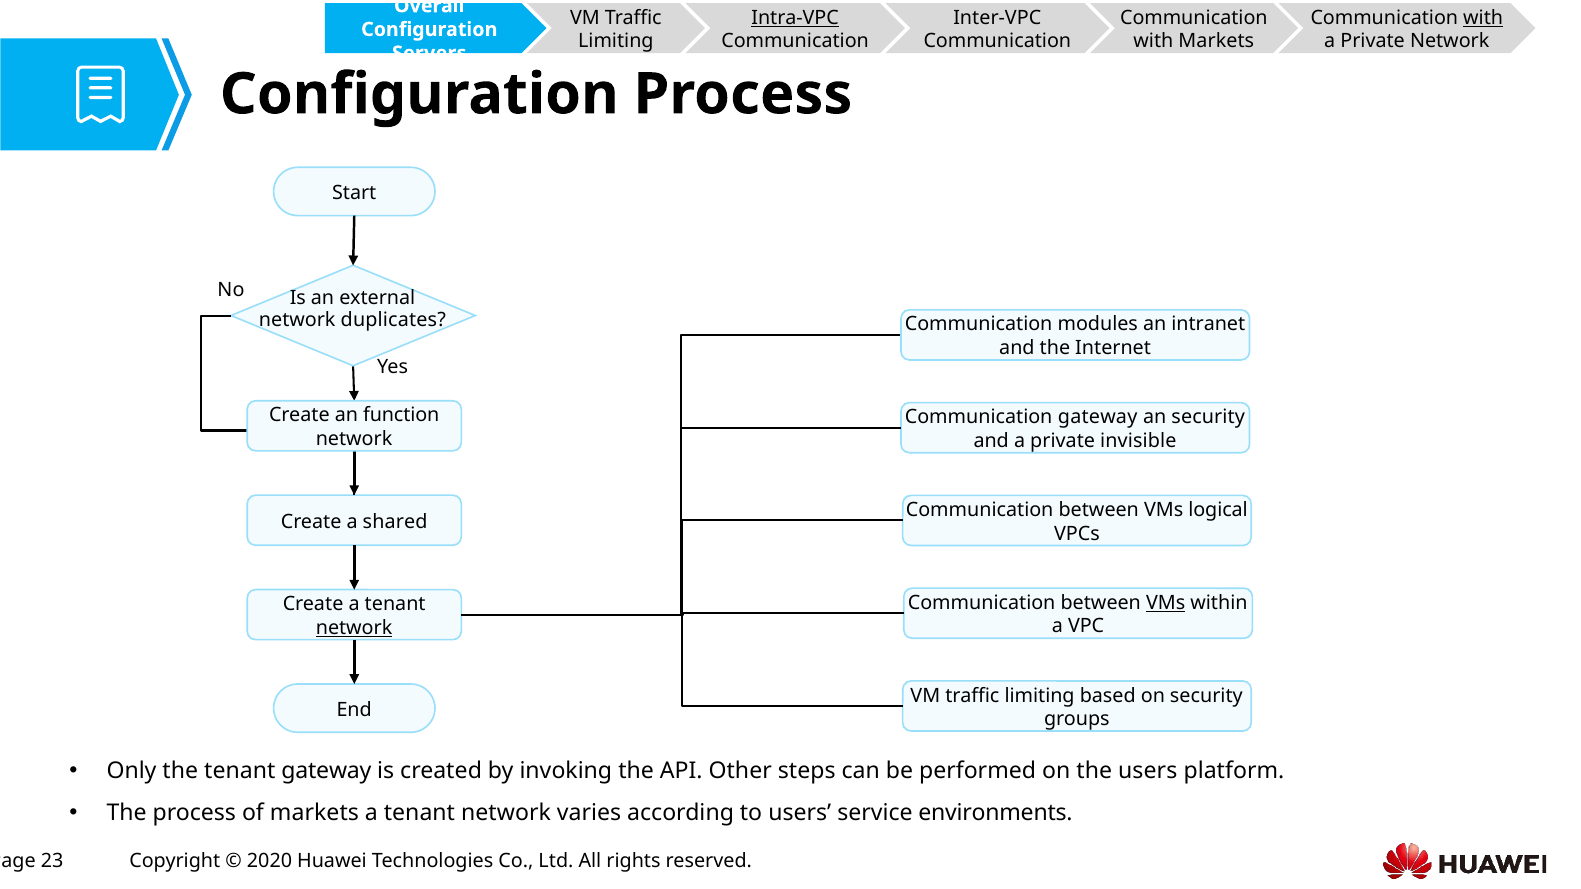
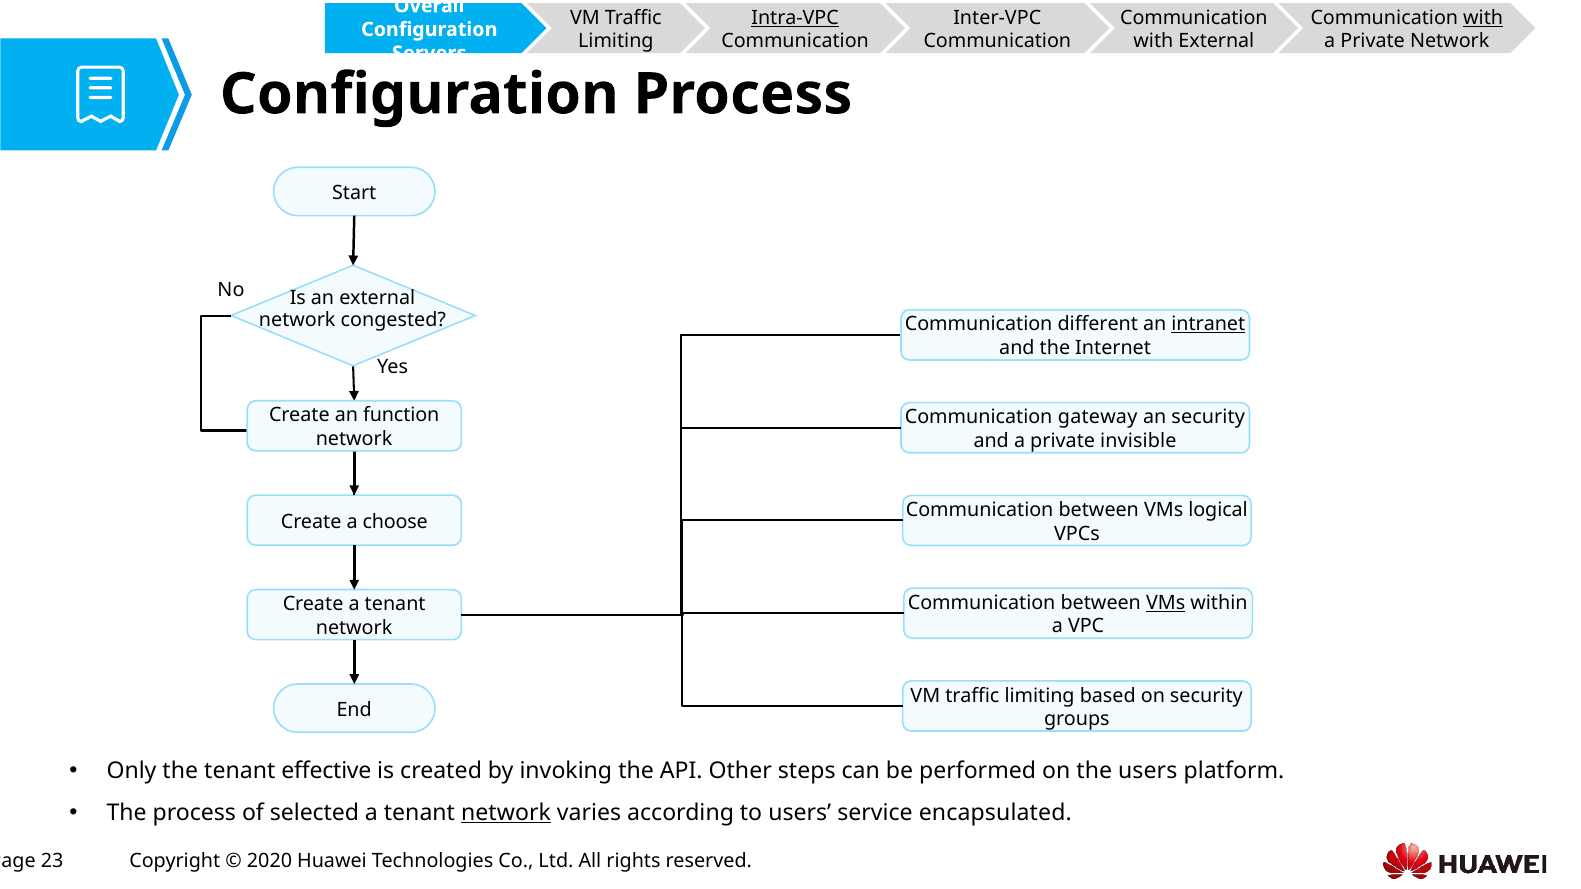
with Markets: Markets -> External (1216, 41)
duplicates: duplicates -> congested (393, 320)
modules: modules -> different (1098, 325)
intranet underline: none -> present (1208, 325)
shared: shared -> choose (395, 522)
network underline: present -> none (354, 628)
tenant gateway: gateway -> effective (326, 771)
of markets: markets -> selected (315, 813)
network underline: none -> present (506, 813)
environments: environments -> encapsulated (995, 813)
